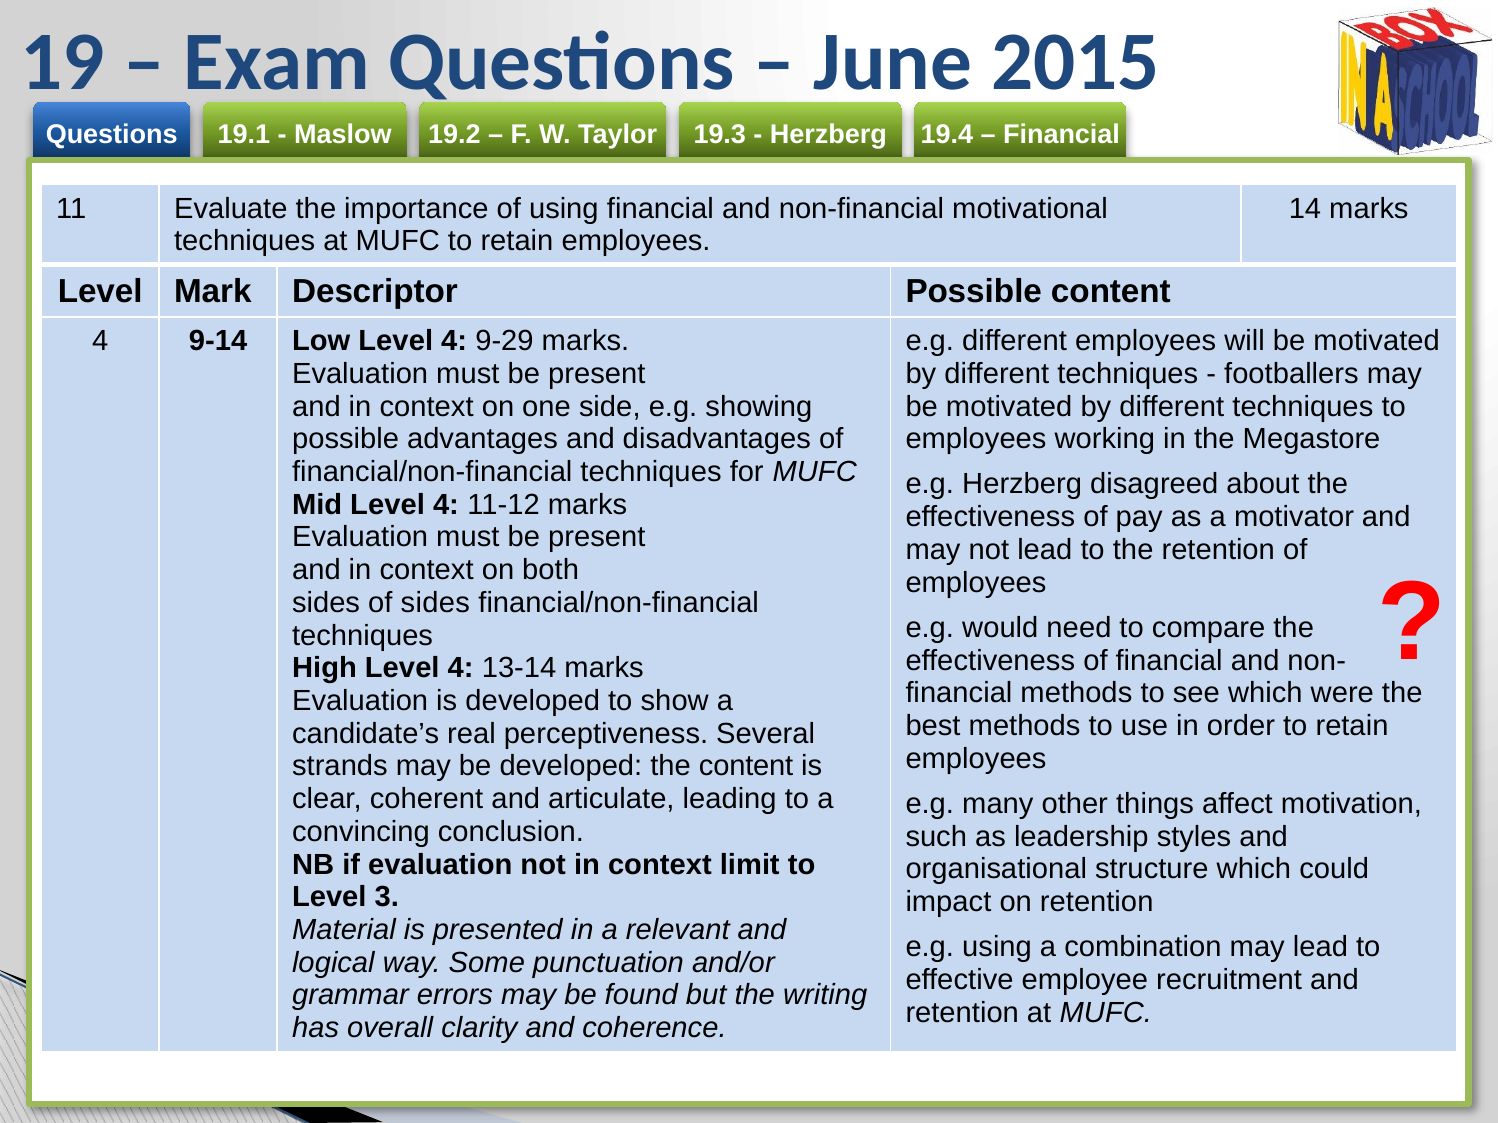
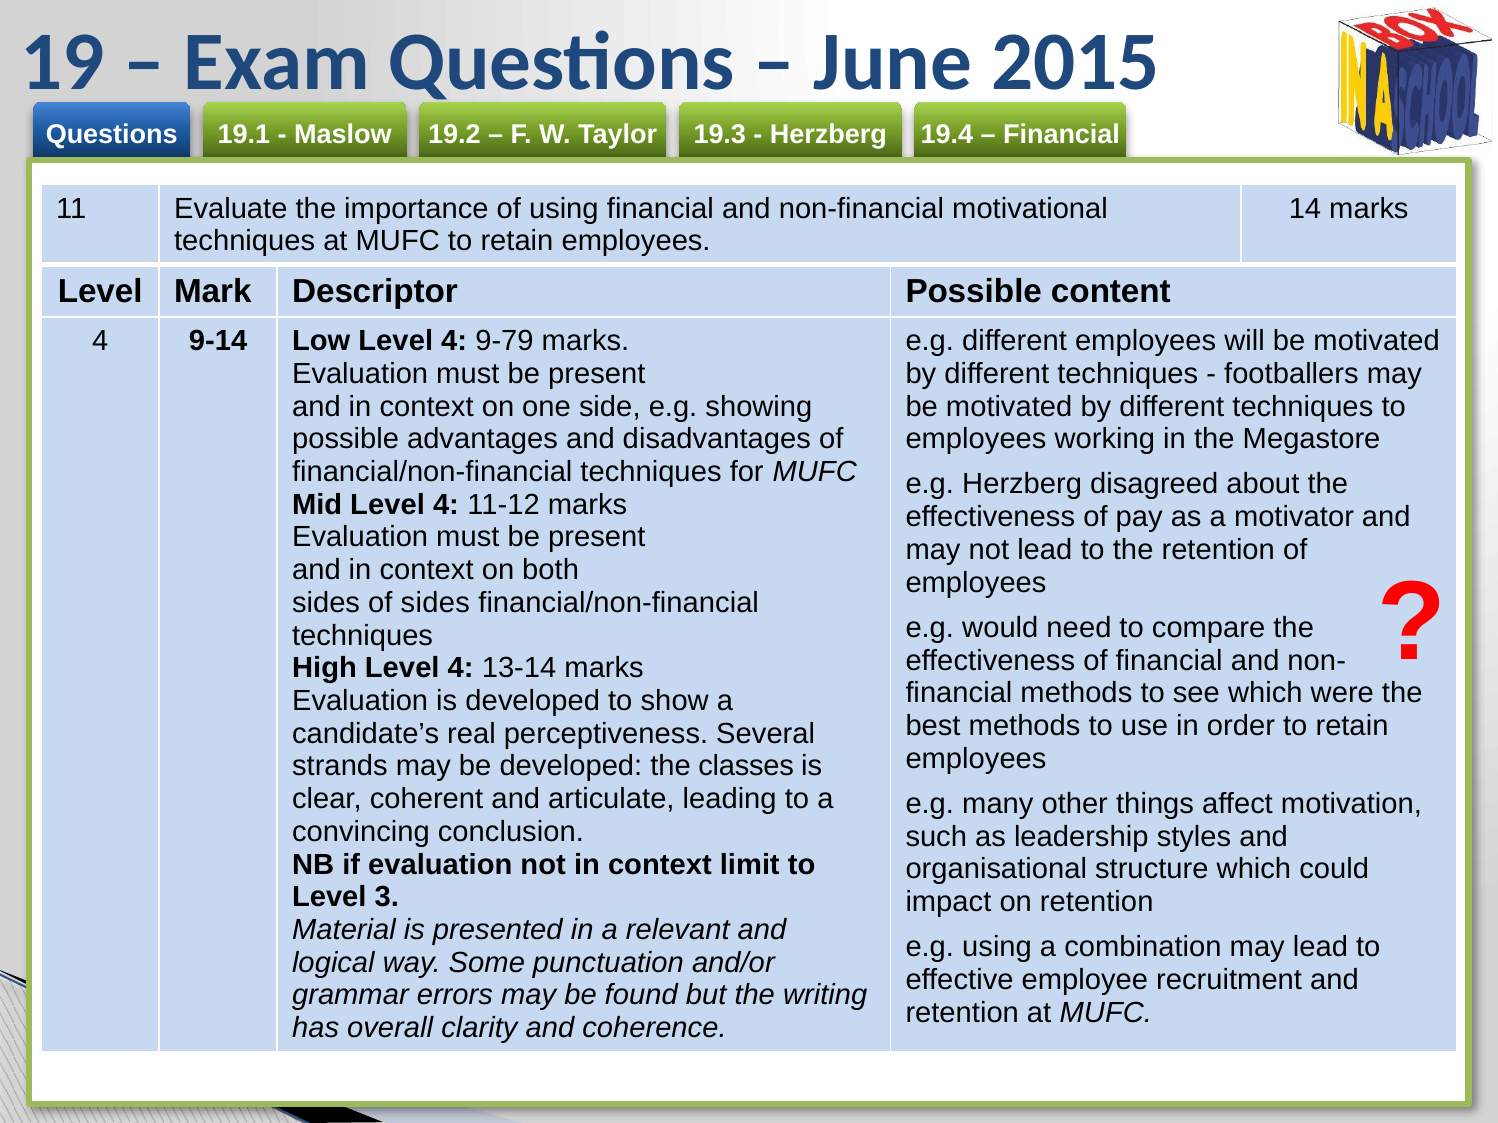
9-29: 9-29 -> 9-79 (504, 341)
the content: content -> classes (746, 767)
